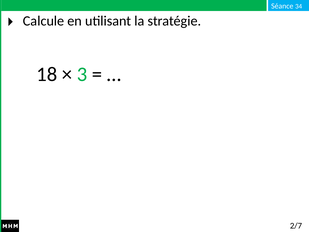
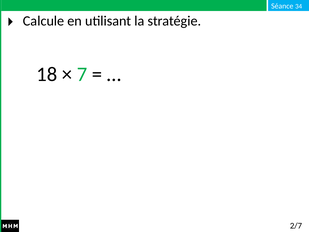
3: 3 -> 7 (82, 74)
